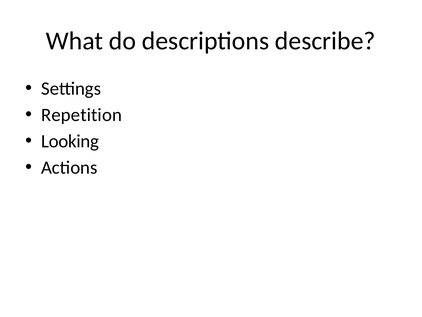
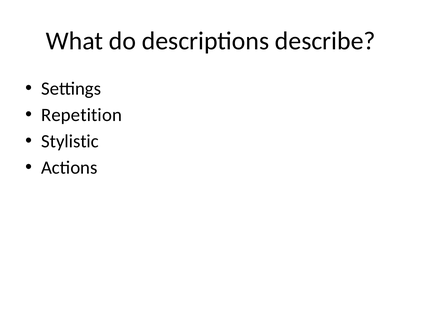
Looking: Looking -> Stylistic (70, 141)
